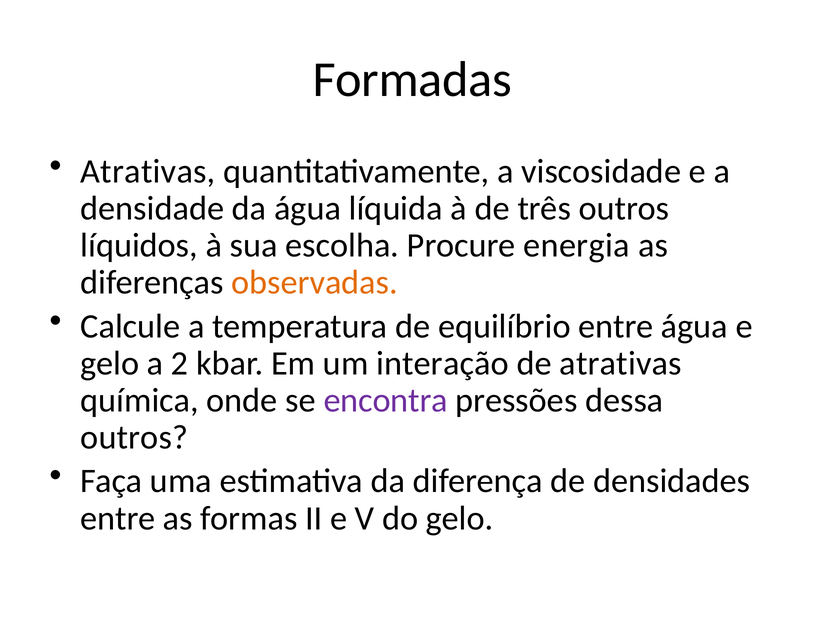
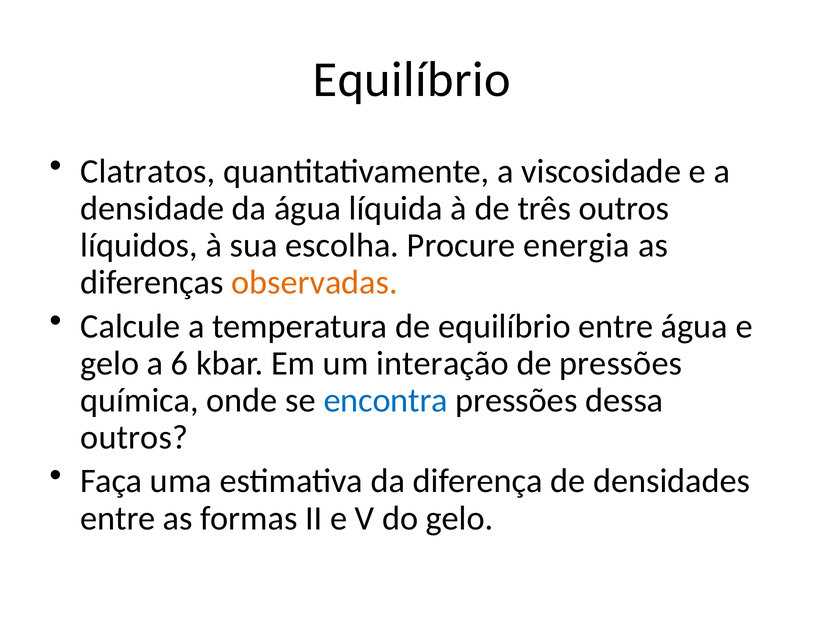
Formadas: Formadas -> Equilíbrio (412, 80)
Atrativas: Atrativas -> Clatratos (148, 171)
2: 2 -> 6 (180, 363)
de atrativas: atrativas -> pressões (621, 363)
encontra colour: purple -> blue (386, 400)
